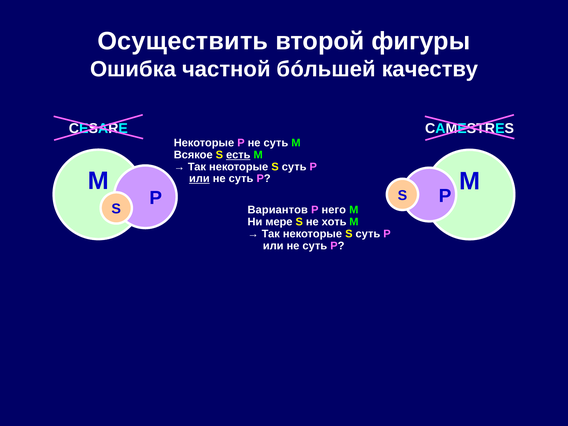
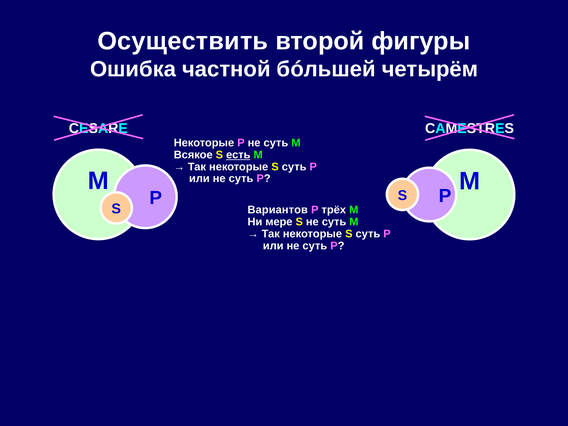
качеству: качеству -> четырём (430, 69)
или underline: present -> none (199, 179)
него: него -> трёх (334, 210)
S не хоть: хоть -> суть (334, 222)
